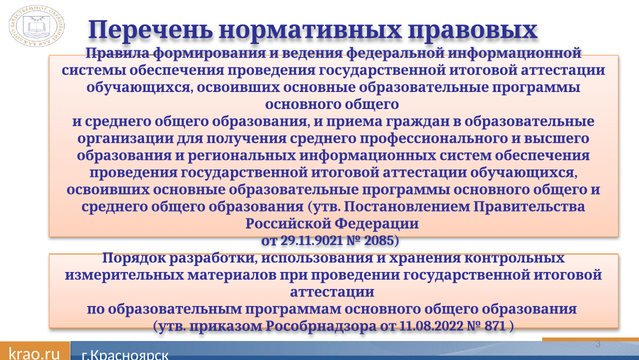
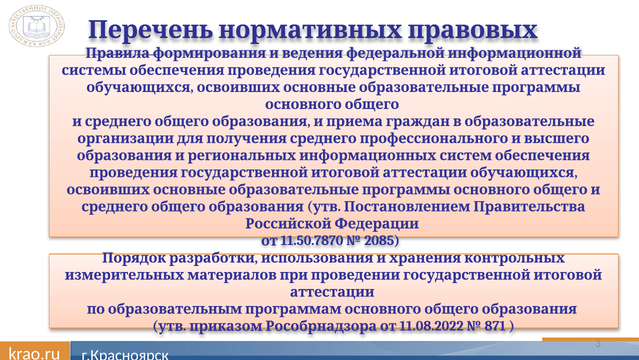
29.11.9021: 29.11.9021 -> 11.50.7870 (312, 240)
